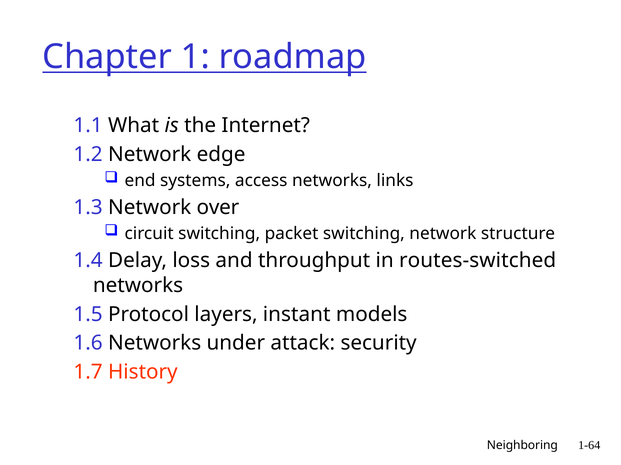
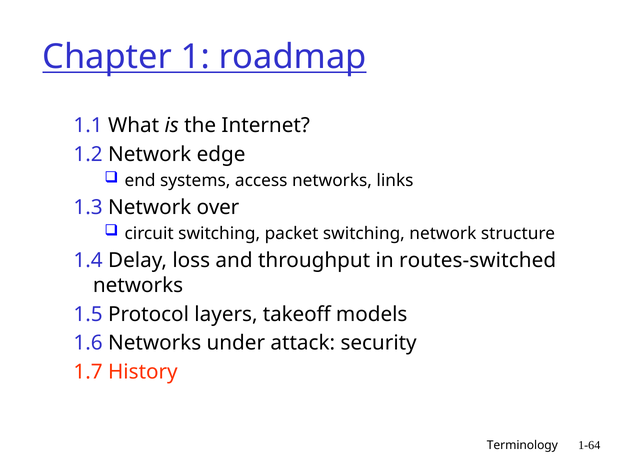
instant: instant -> takeoff (297, 315)
Neighboring: Neighboring -> Terminology (522, 446)
